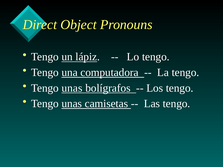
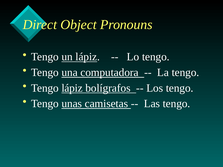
unas: unas -> lápiz (72, 88)
